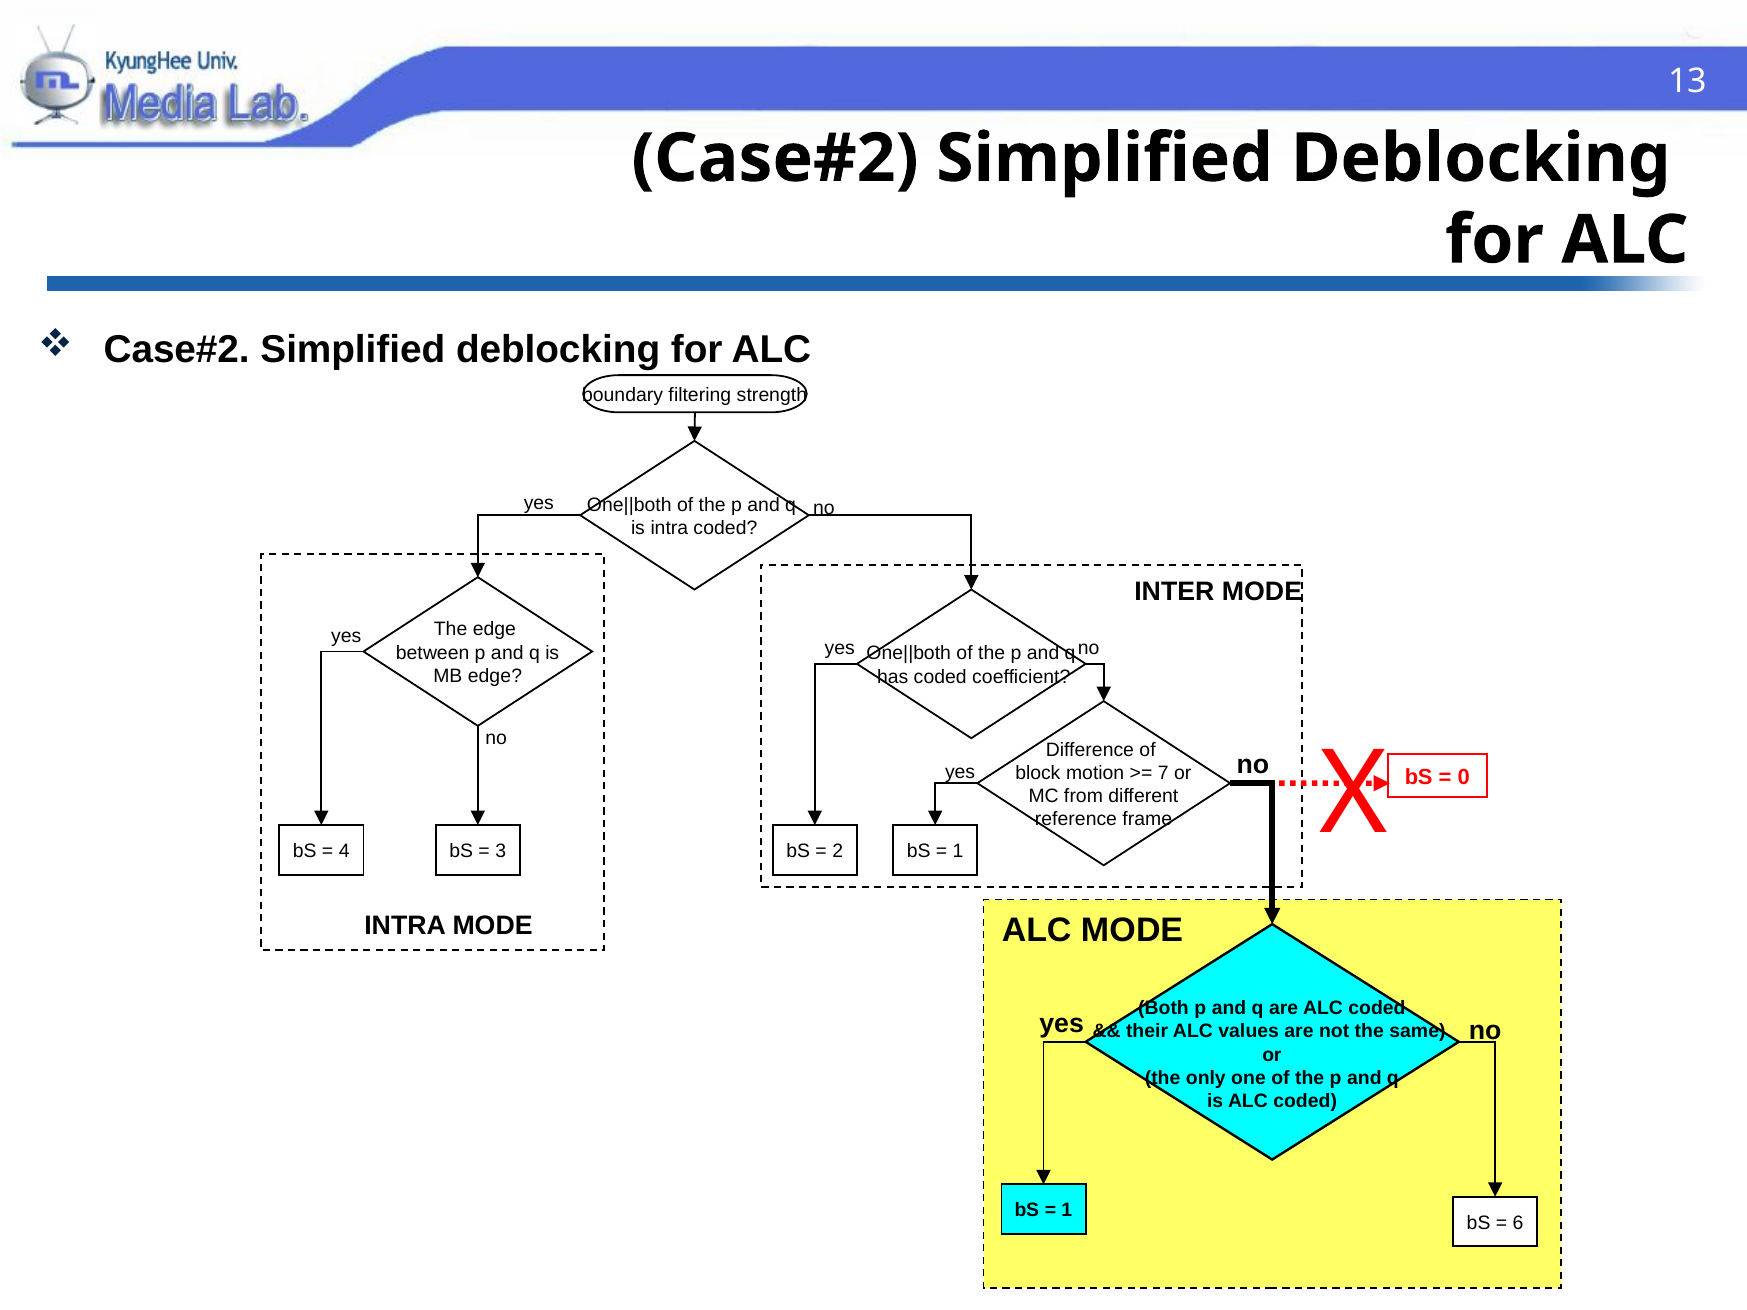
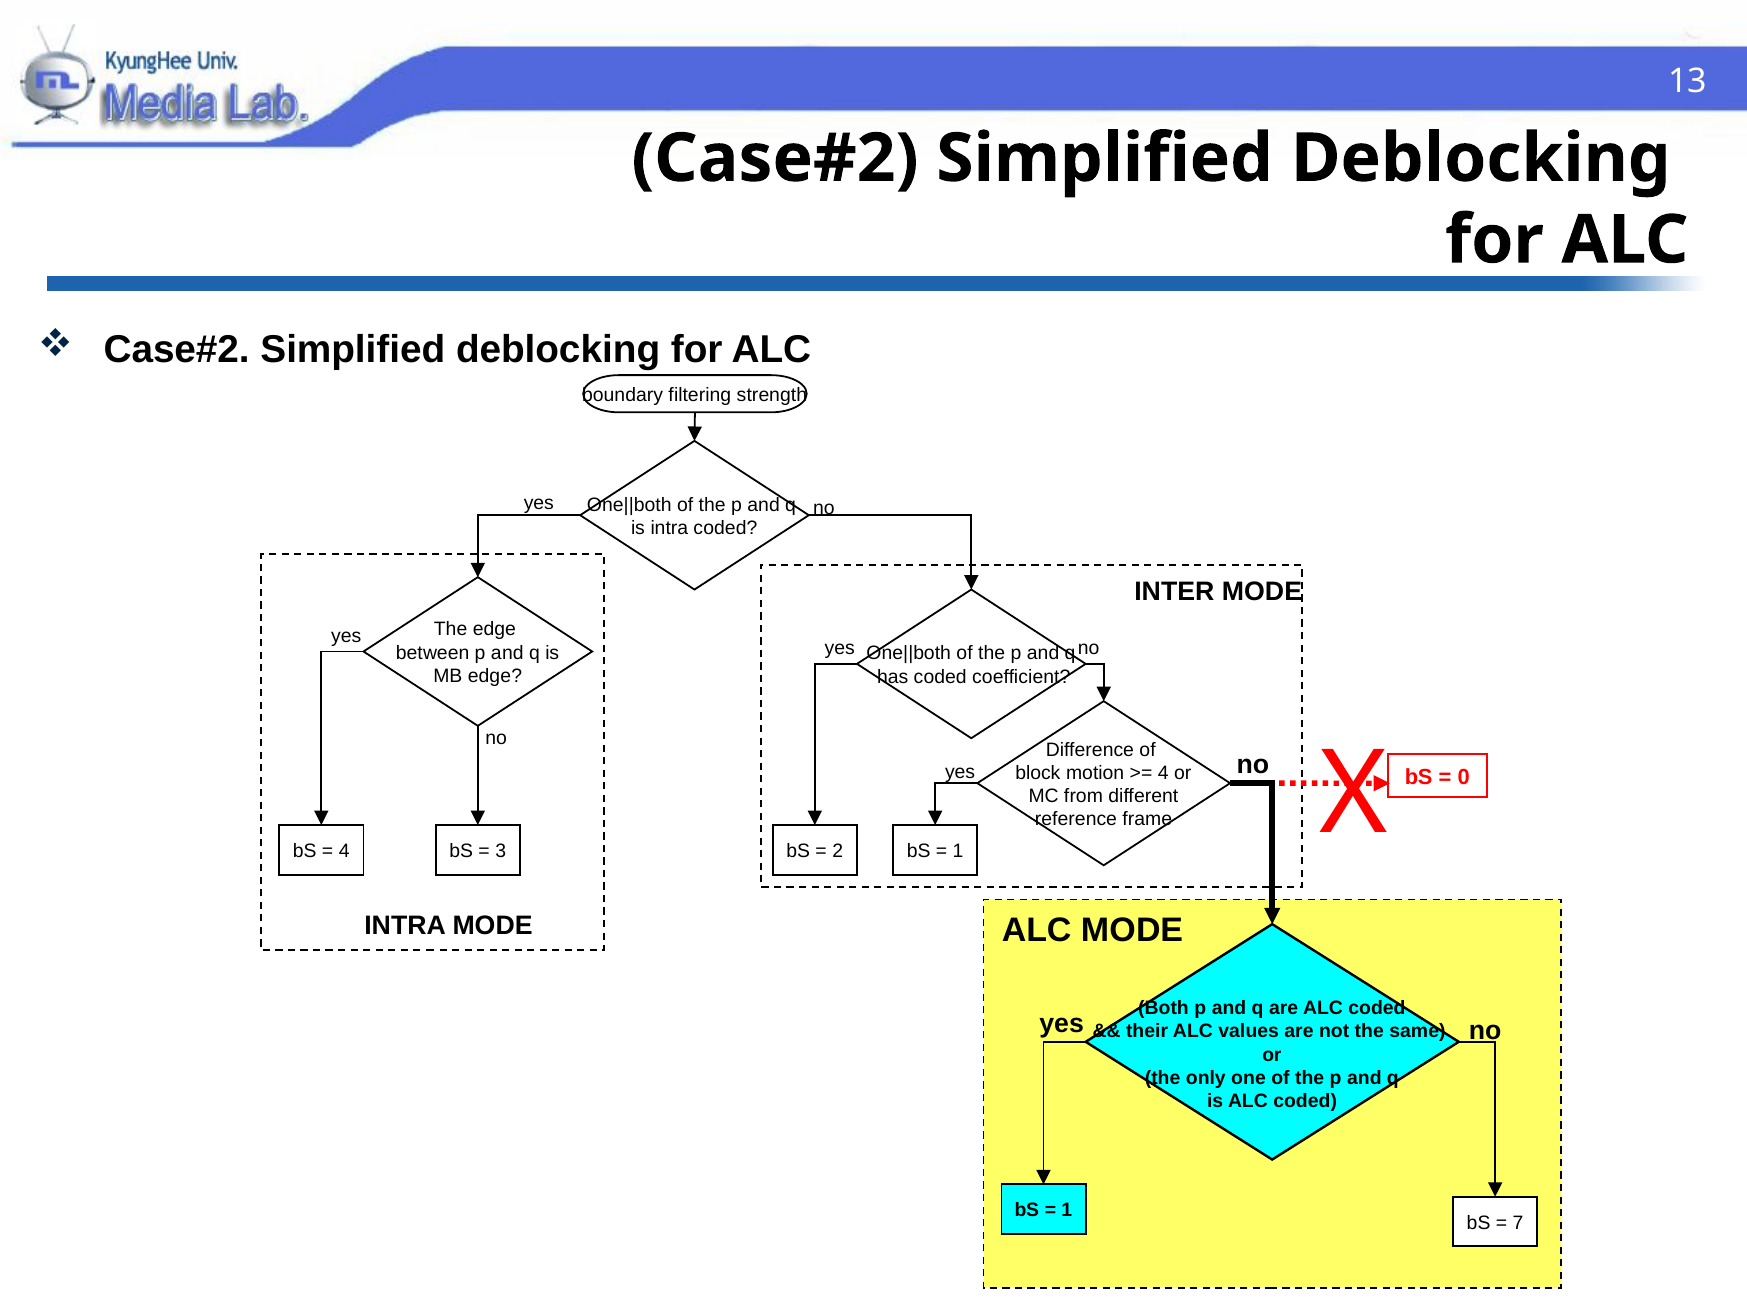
7: 7 -> 4 (1163, 773)
6: 6 -> 7 (1518, 1223)
